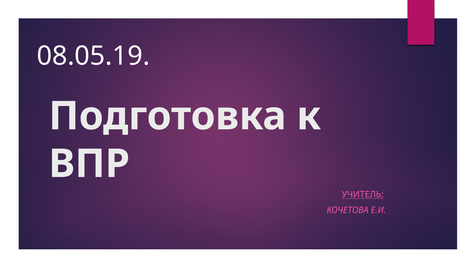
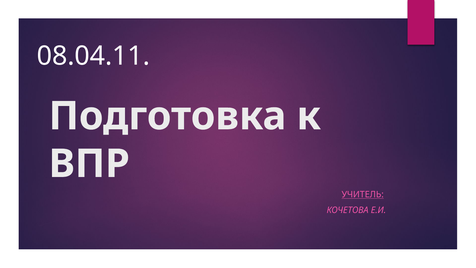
08.05.19: 08.05.19 -> 08.04.11 (93, 56)
